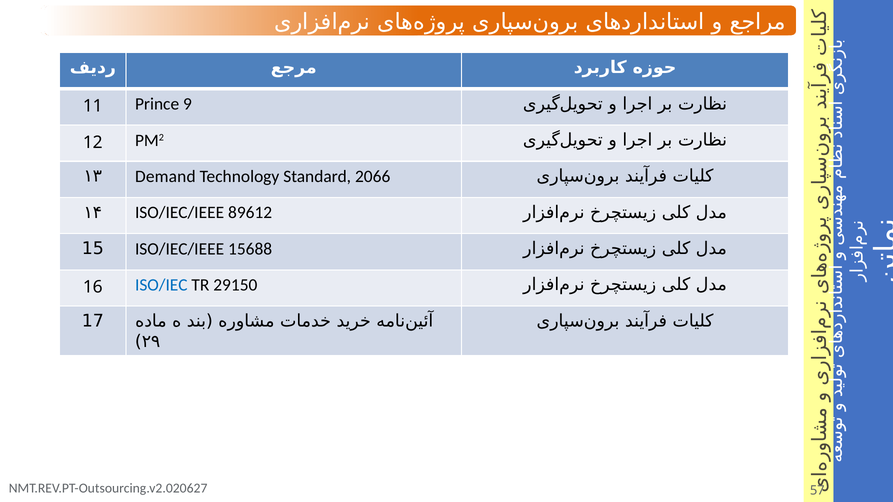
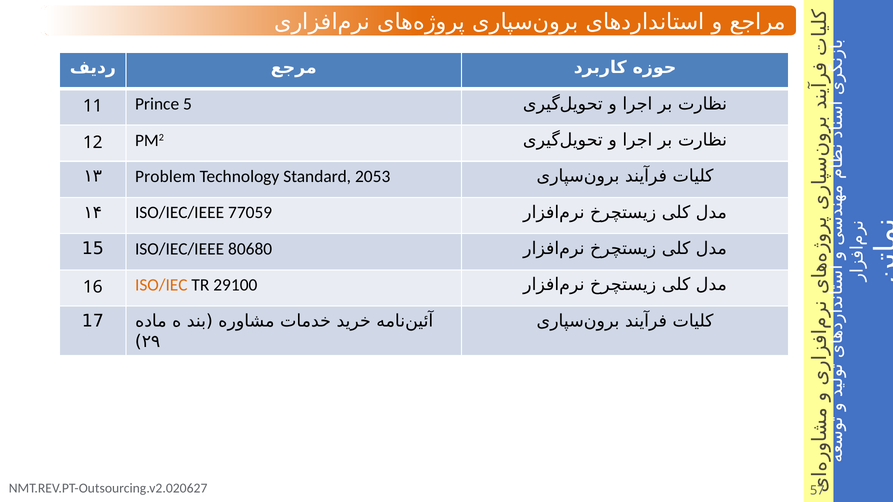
9: 9 -> 5 (187, 104)
Demand: Demand -> Problem (165, 177)
2066: 2066 -> 2053 (373, 177)
89612: 89612 -> 77059 (250, 213)
15688: 15688 -> 80680 (250, 249)
ISO/IEC colour: blue -> orange (161, 285)
29150: 29150 -> 29100 (235, 285)
